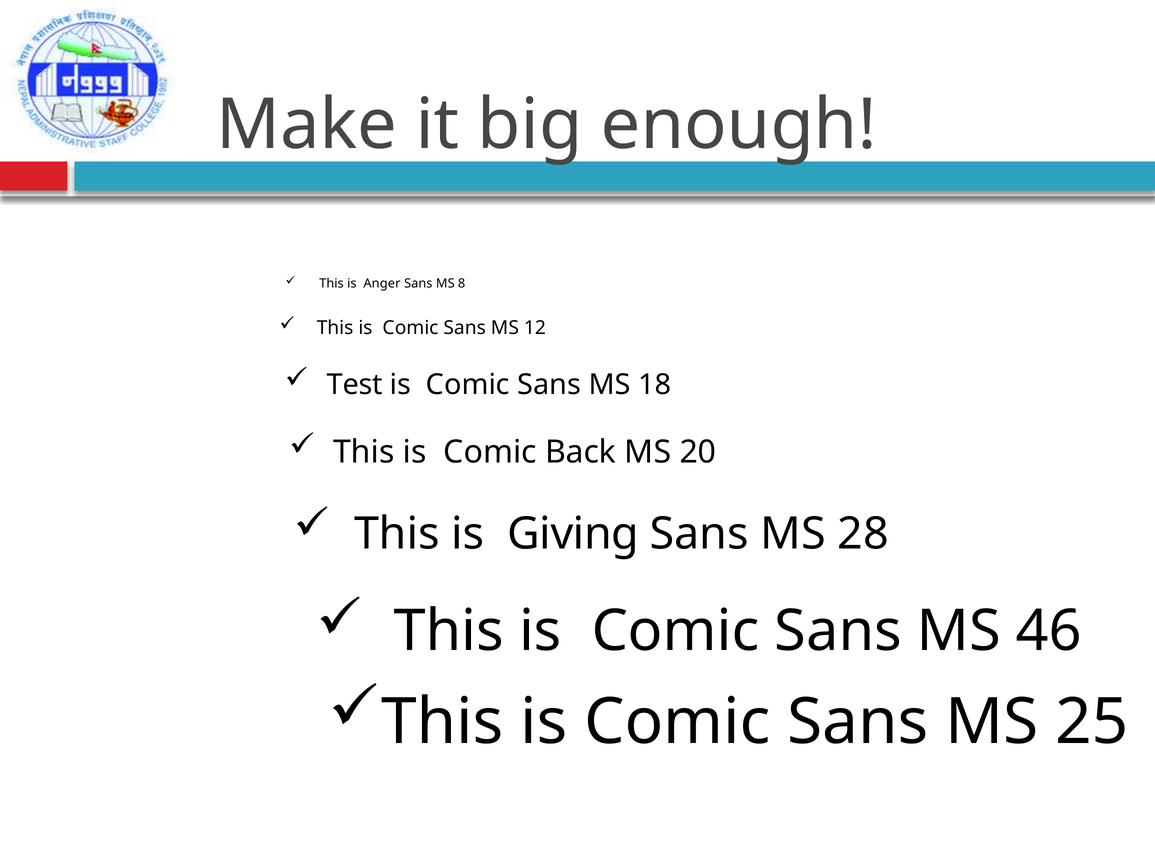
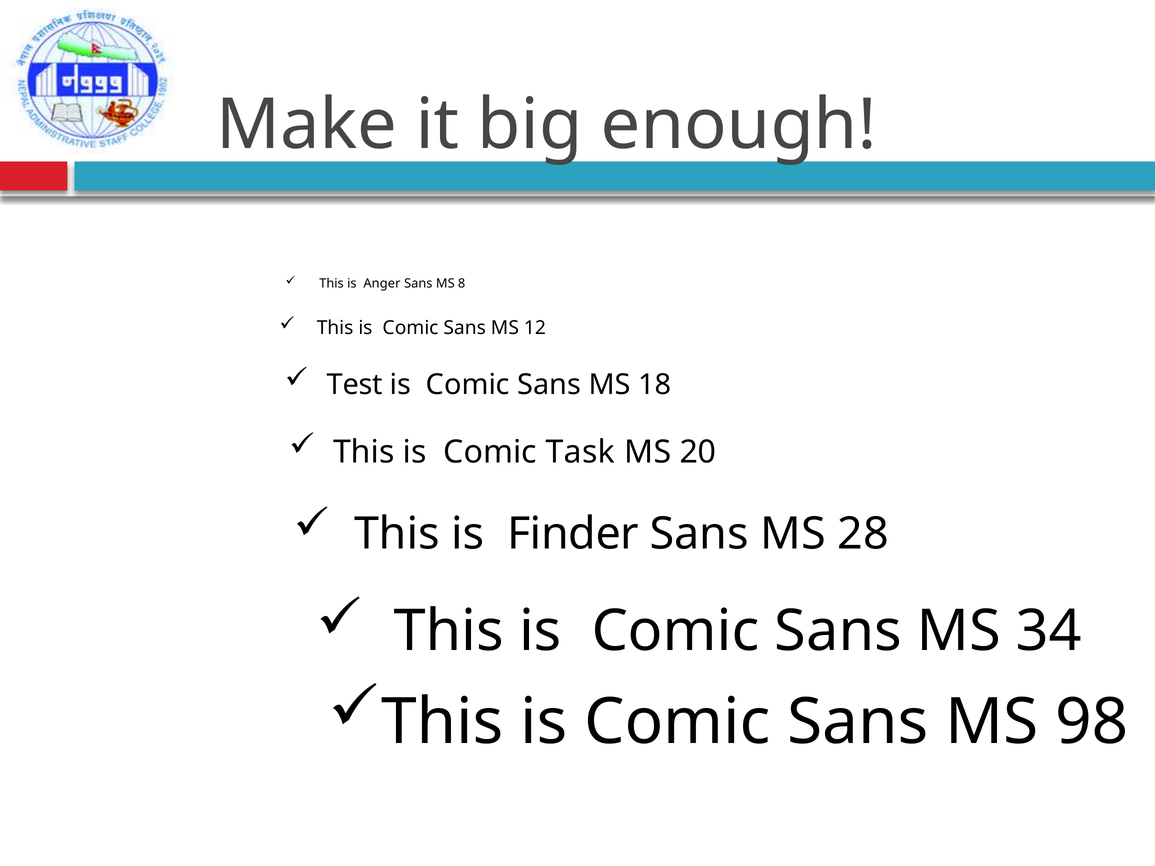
Back: Back -> Task (580, 452)
Giving: Giving -> Finder (573, 534)
46: 46 -> 34 (1049, 631)
25: 25 -> 98 (1092, 722)
